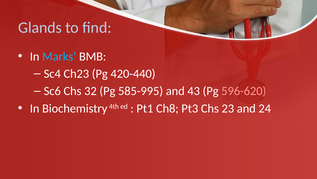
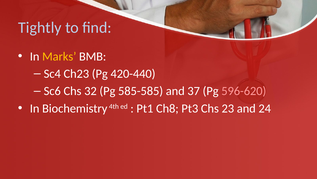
Glands: Glands -> Tightly (40, 27)
Marks colour: light blue -> yellow (59, 56)
585-995: 585-995 -> 585-585 (141, 91)
43: 43 -> 37 (194, 91)
